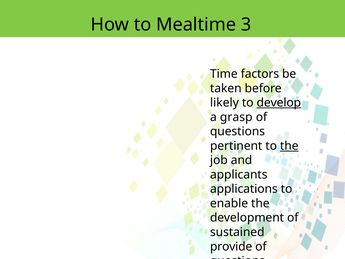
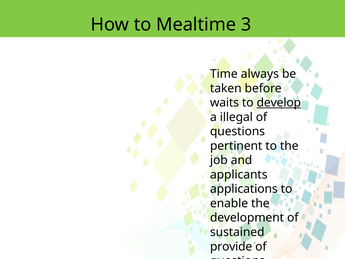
factors: factors -> always (260, 74)
likely: likely -> waits (225, 103)
grasp: grasp -> illegal (236, 117)
the underline: present -> none (289, 146)
